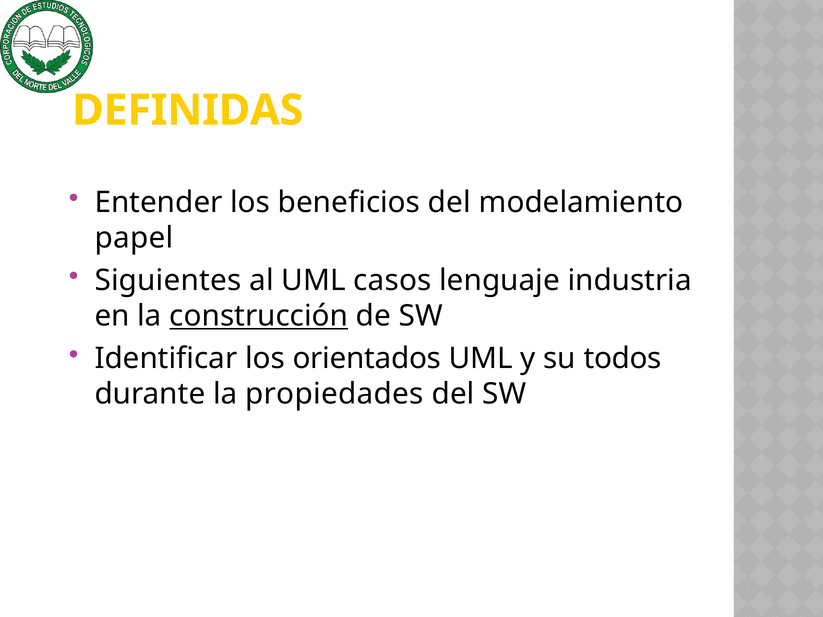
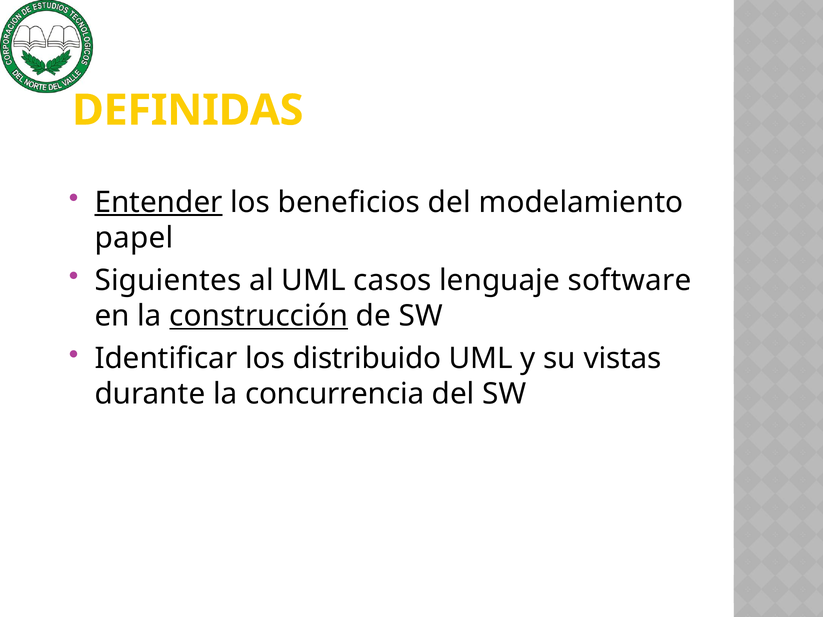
Entender underline: none -> present (159, 202)
industria: industria -> software (630, 280)
orientados: orientados -> distribuido (367, 359)
todos: todos -> vistas (623, 359)
propiedades: propiedades -> concurrencia (335, 394)
